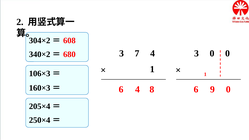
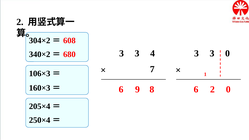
7: 7 -> 3 (137, 54)
0: 0 -> 3 (212, 54)
1: 1 -> 7 (152, 69)
6 9: 9 -> 2 (212, 89)
6 4: 4 -> 9 (137, 89)
